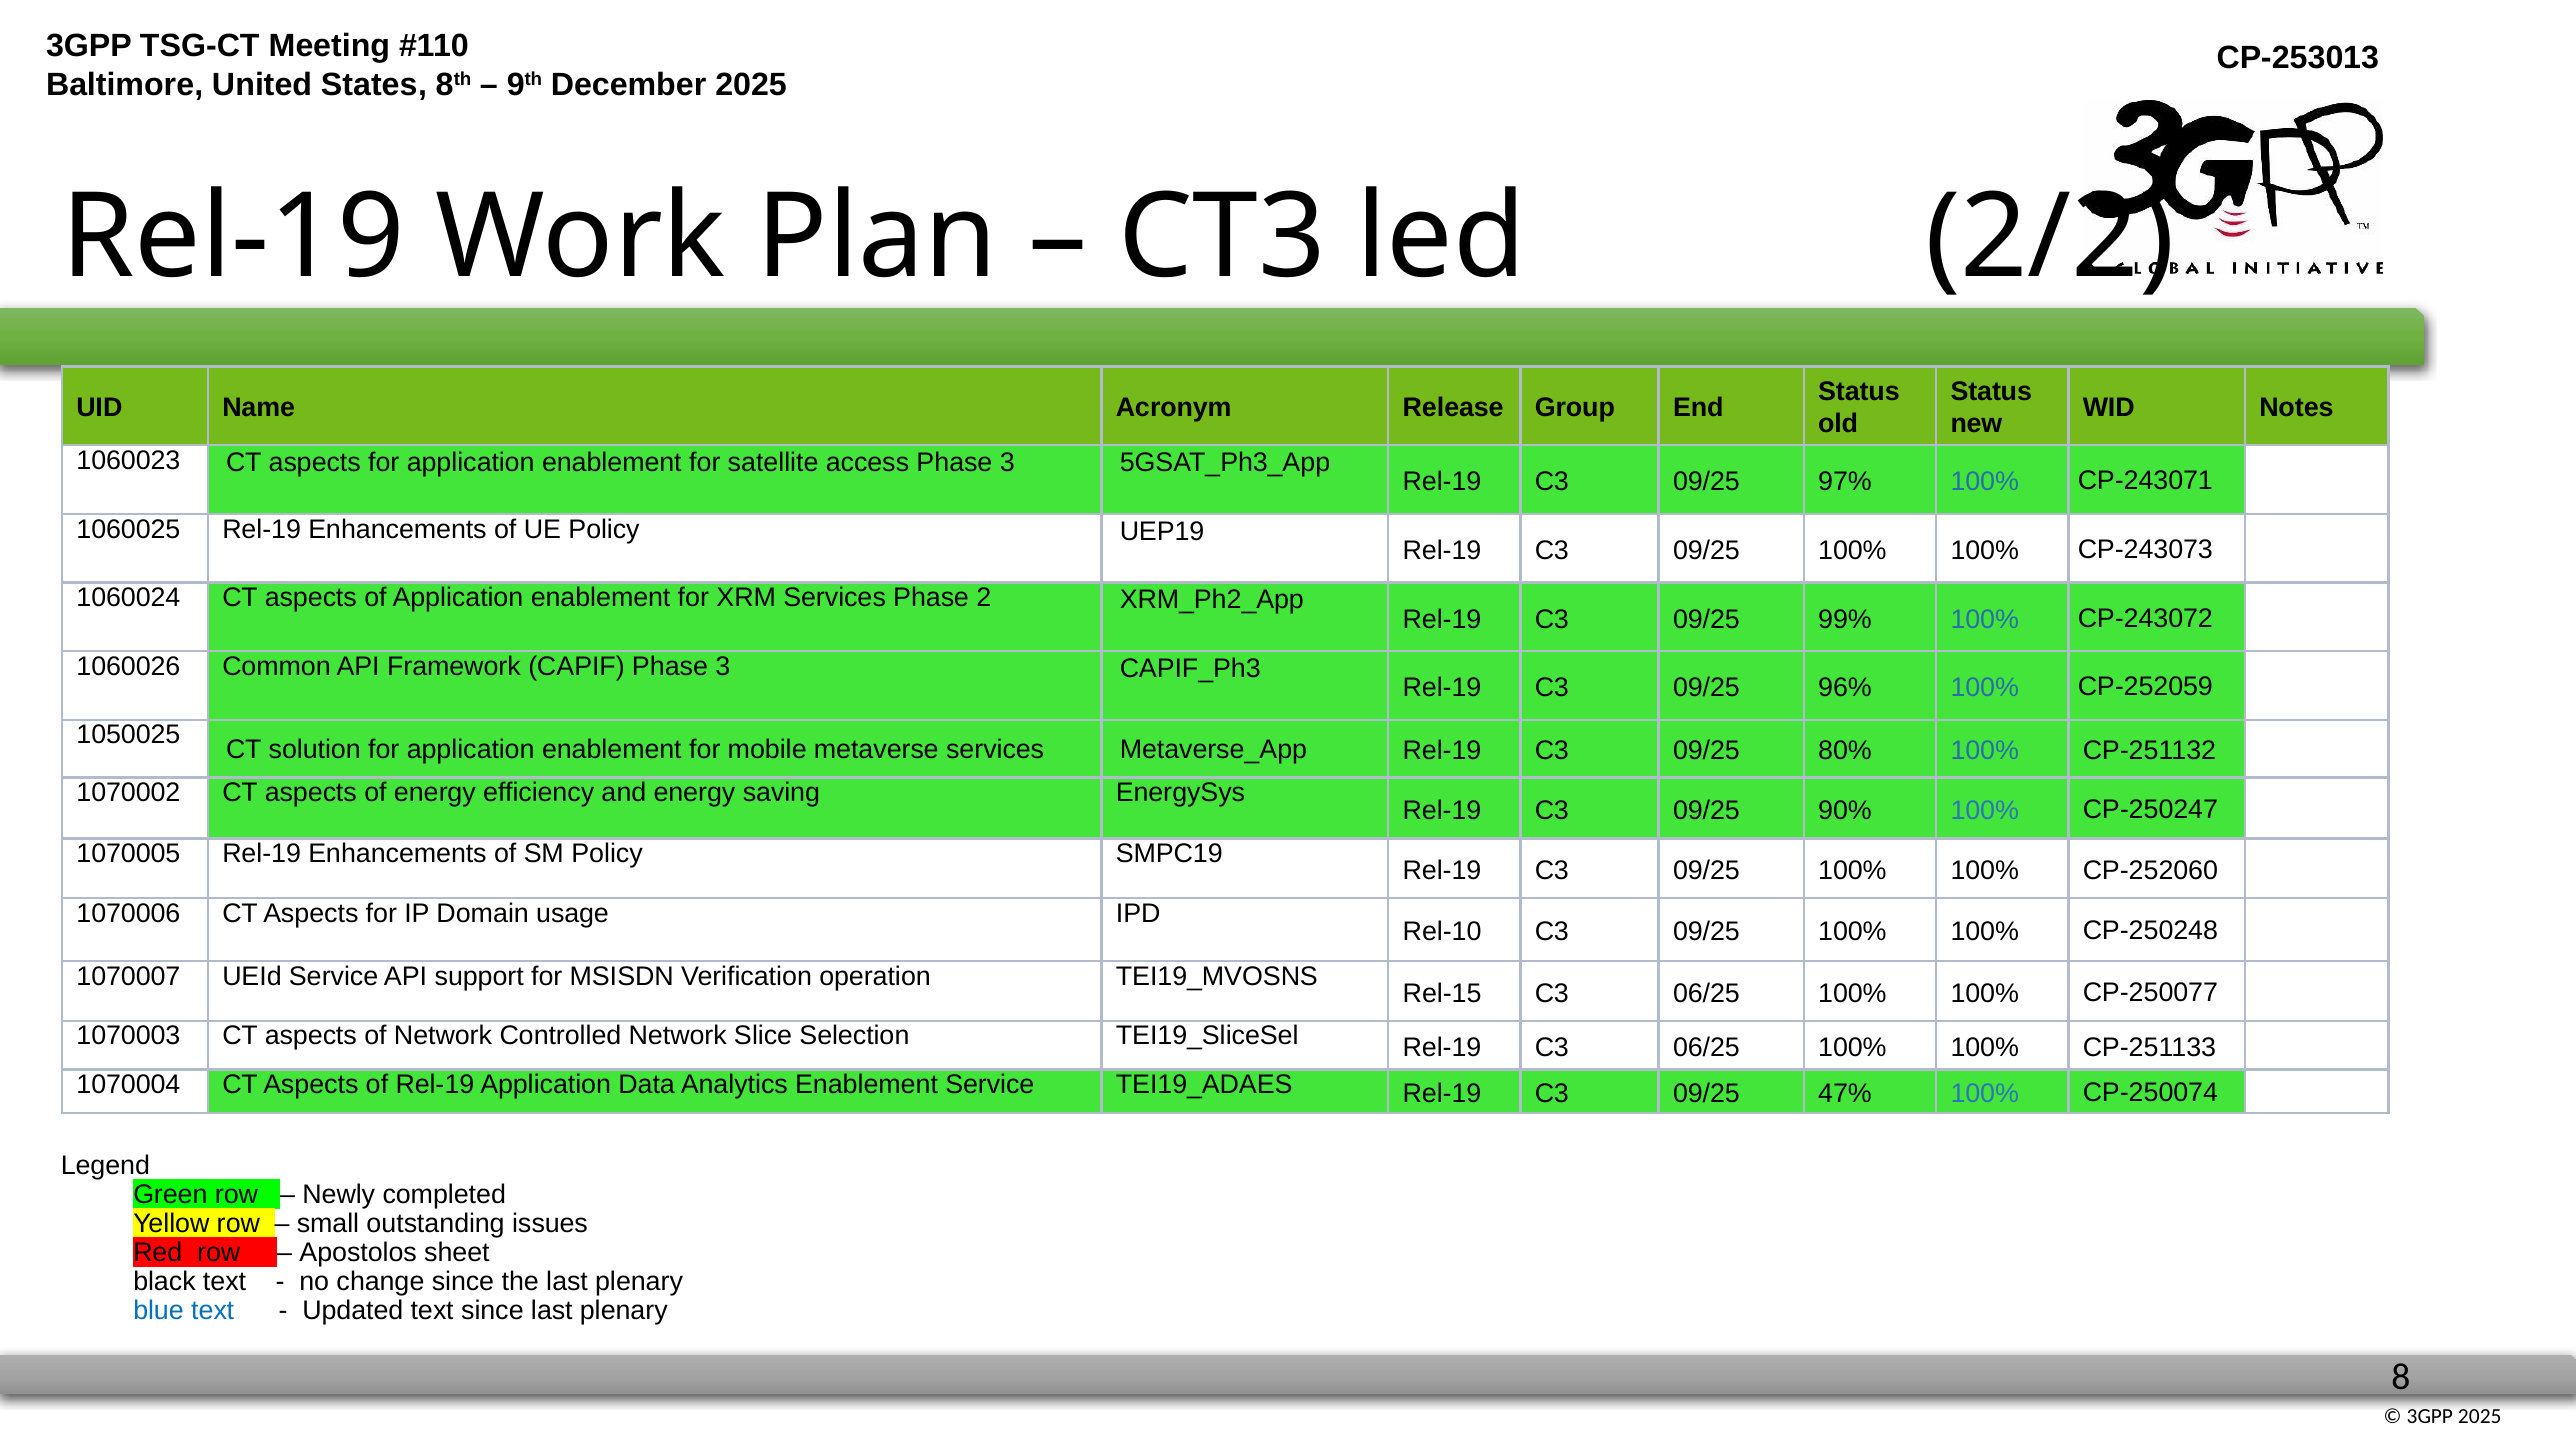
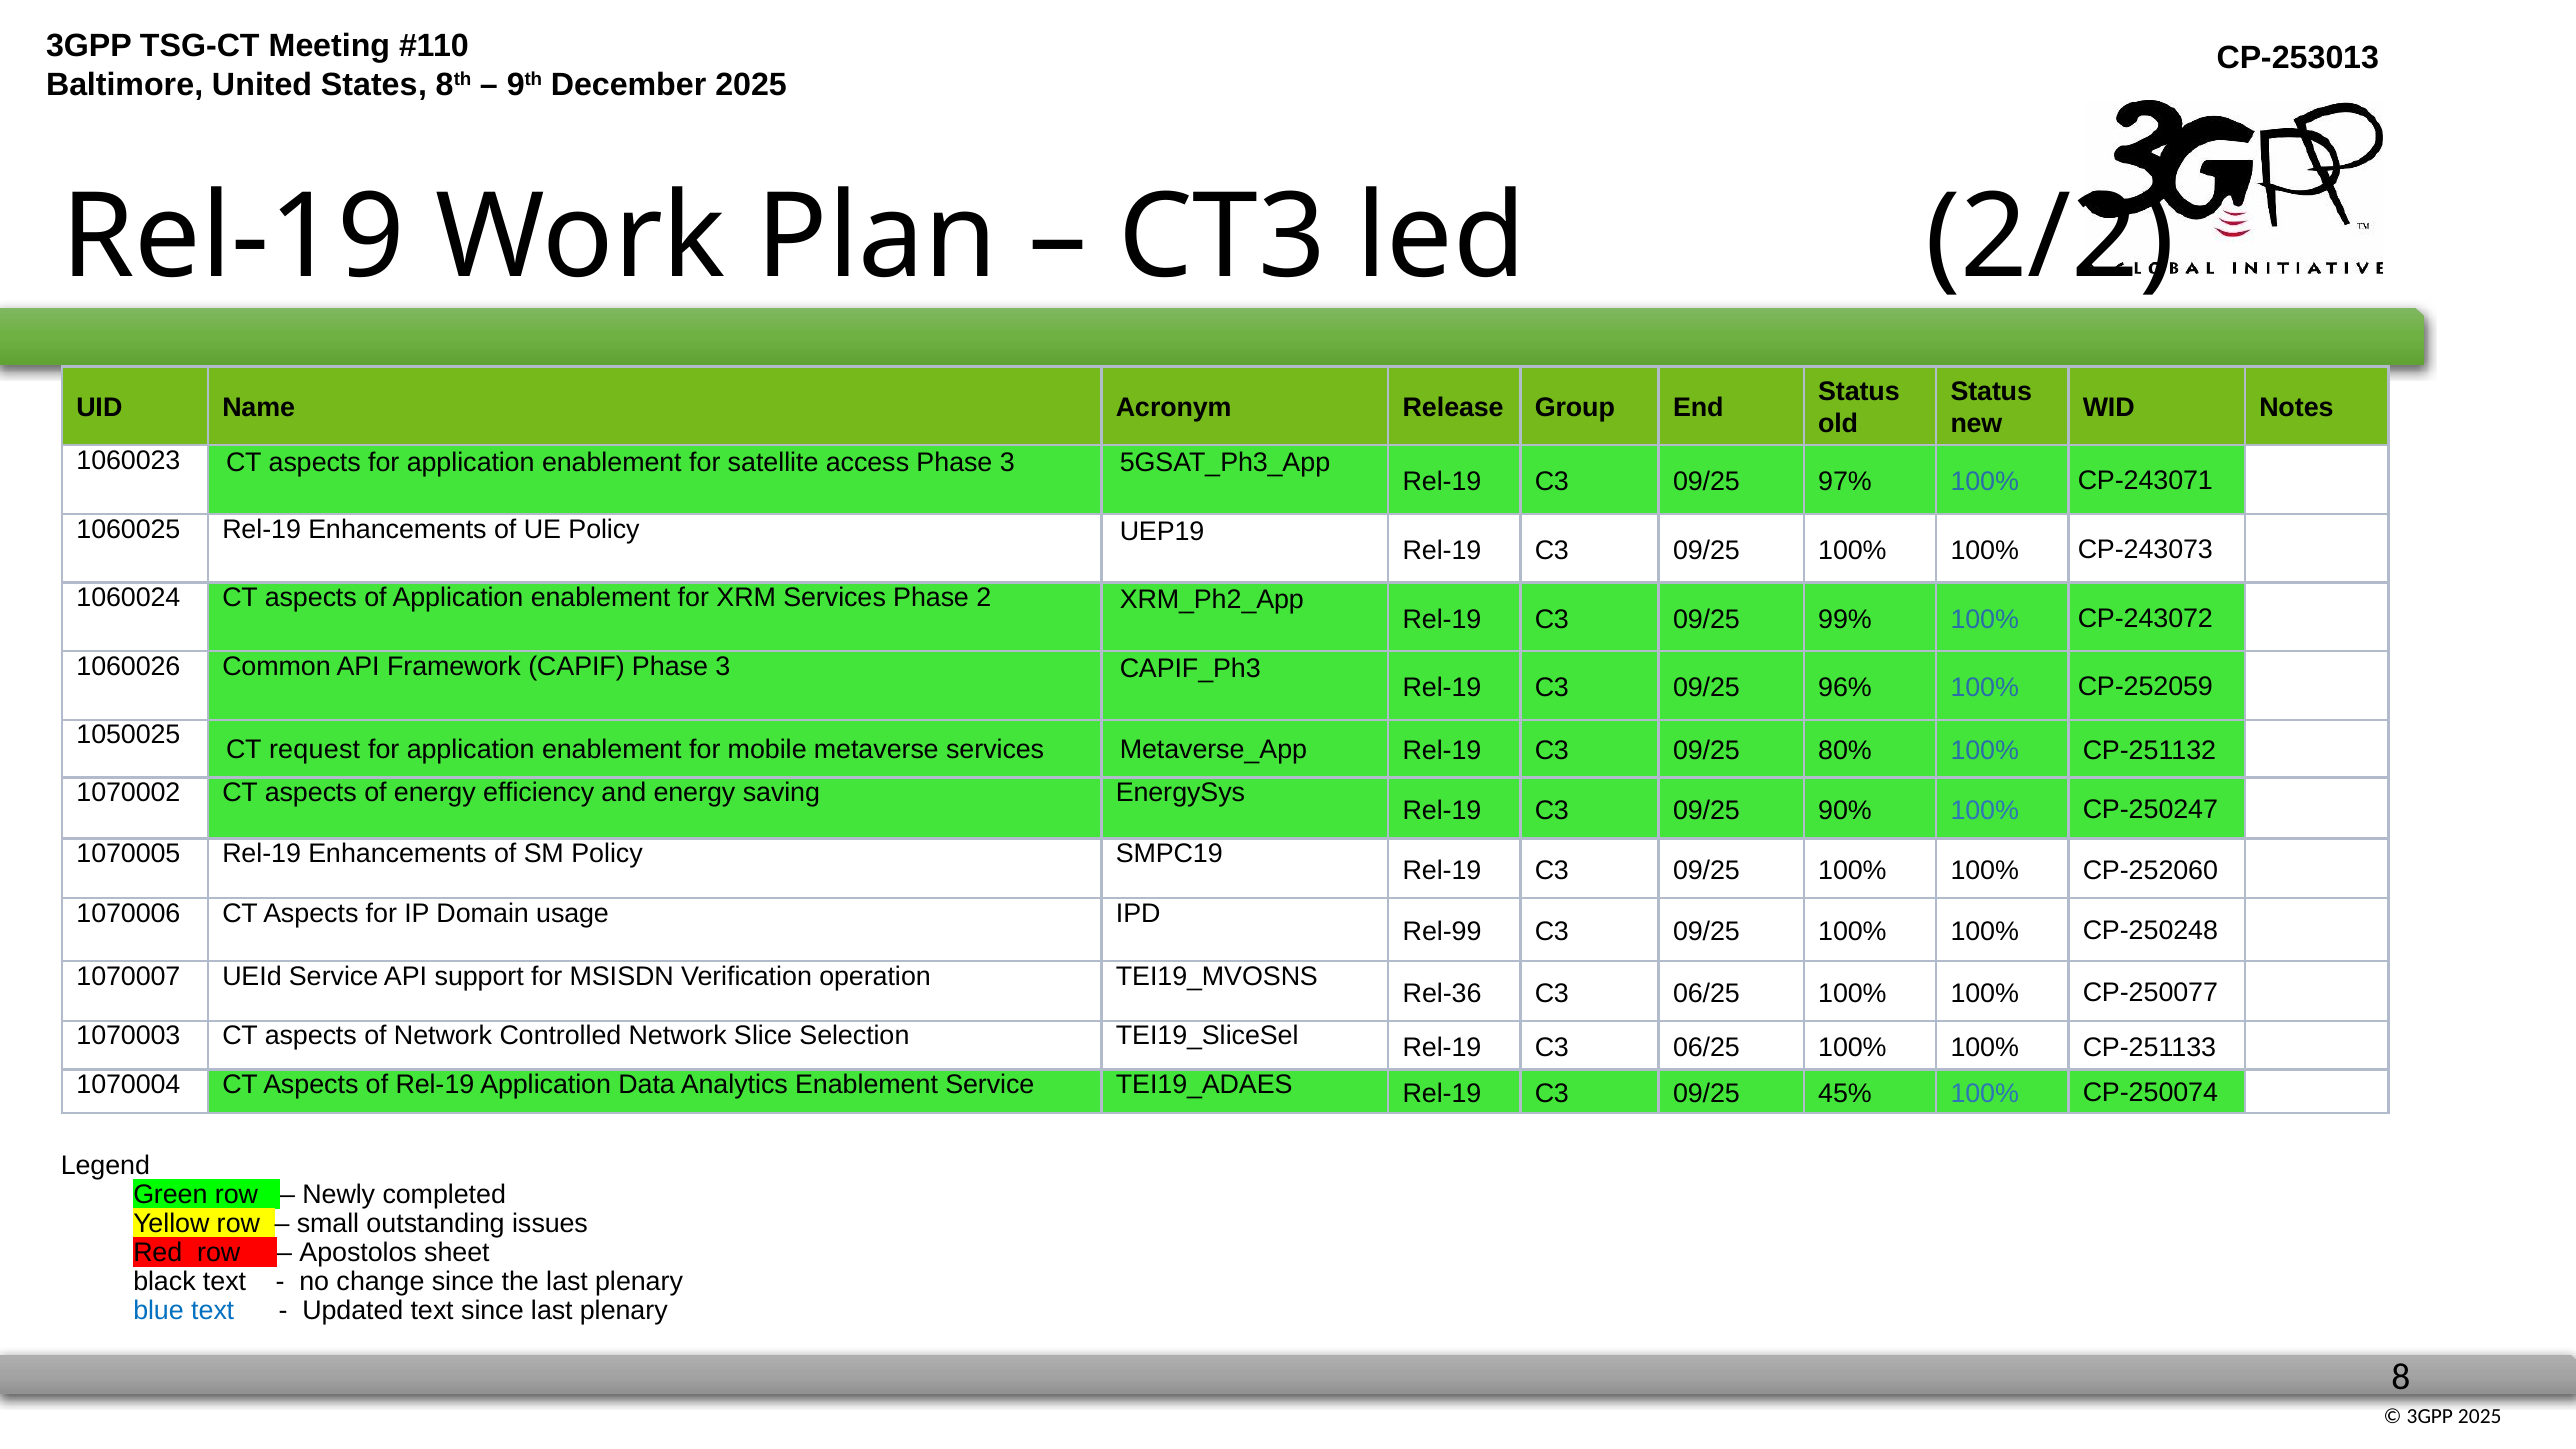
solution: solution -> request (315, 750)
Rel-10: Rel-10 -> Rel-99 (1442, 932)
Rel-15: Rel-15 -> Rel-36 (1442, 993)
47%: 47% -> 45% (1845, 1094)
